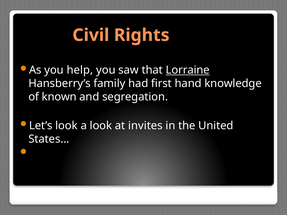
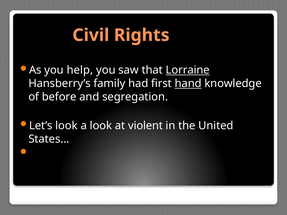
hand underline: none -> present (188, 84)
known: known -> before (59, 97)
invites: invites -> violent (145, 126)
